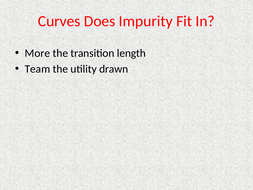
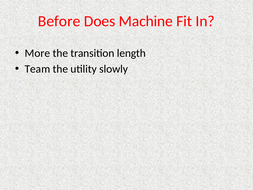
Curves: Curves -> Before (59, 21)
Impurity: Impurity -> Machine (146, 21)
drawn: drawn -> slowly (114, 69)
